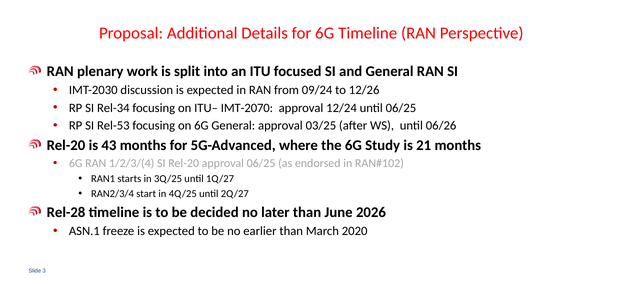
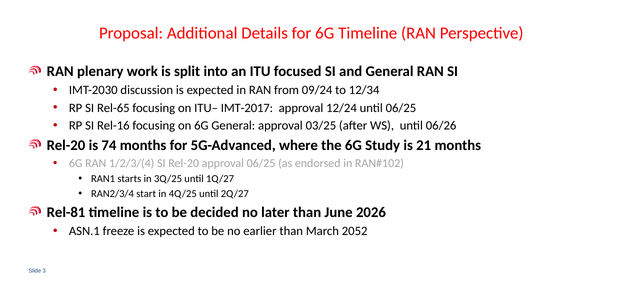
12/26: 12/26 -> 12/34 (364, 90)
Rel-34: Rel-34 -> Rel-65 (113, 108)
IMT-2070: IMT-2070 -> IMT-2017 (247, 108)
Rel-53: Rel-53 -> Rel-16 (113, 126)
43: 43 -> 74 (109, 145)
Rel-28: Rel-28 -> Rel-81 (66, 212)
2020: 2020 -> 2052 (355, 231)
